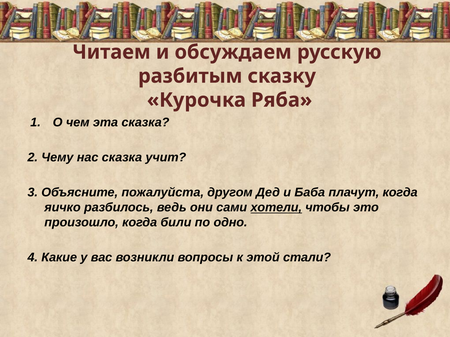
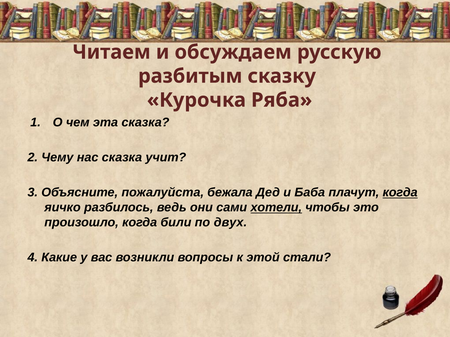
другом: другом -> бежала (230, 193)
когда underline: none -> present (400, 193)
одно: одно -> двух (230, 223)
